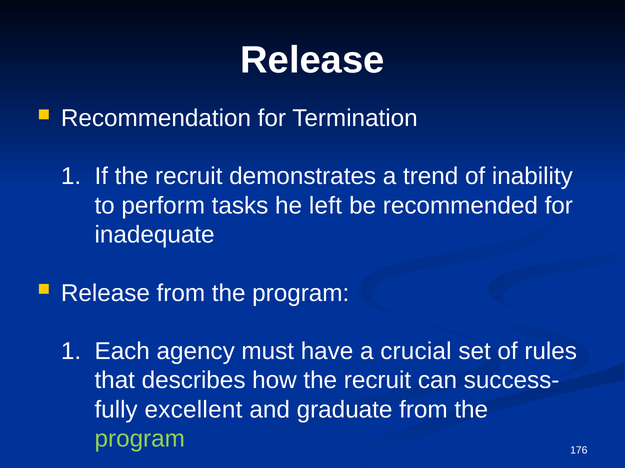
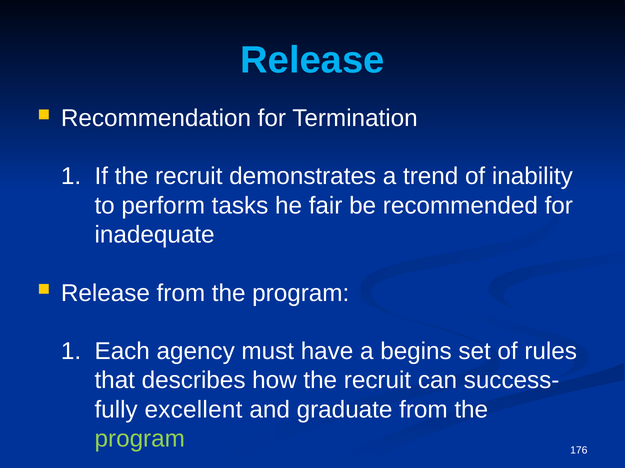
Release colour: white -> light blue (312, 61)
left: left -> fair (326, 206)
crucial: crucial -> begins (416, 352)
